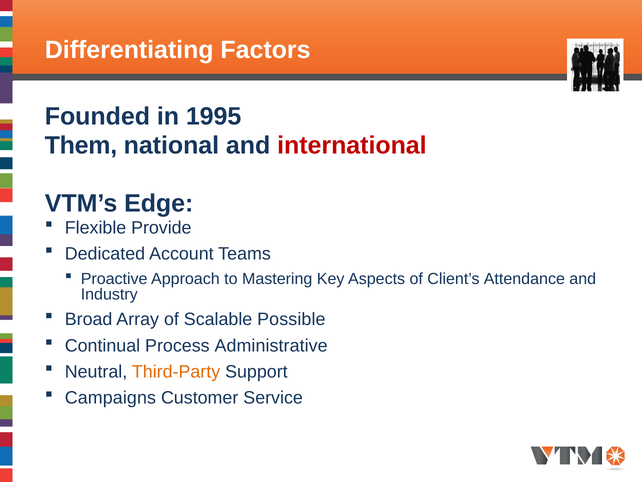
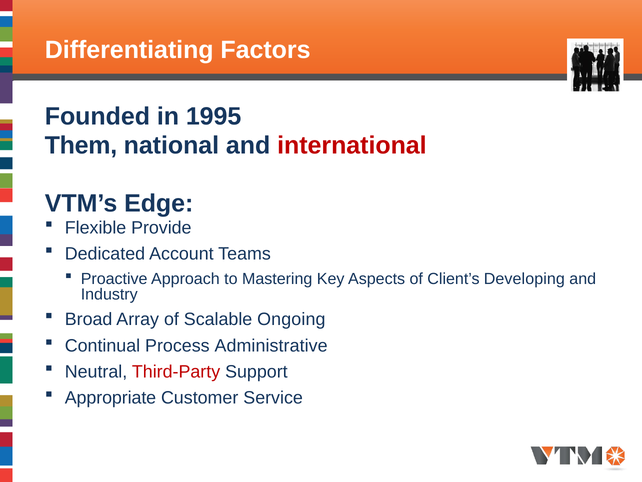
Attendance: Attendance -> Developing (524, 279)
Possible: Possible -> Ongoing (291, 319)
Third-Party colour: orange -> red (176, 371)
Campaigns: Campaigns -> Appropriate (110, 397)
